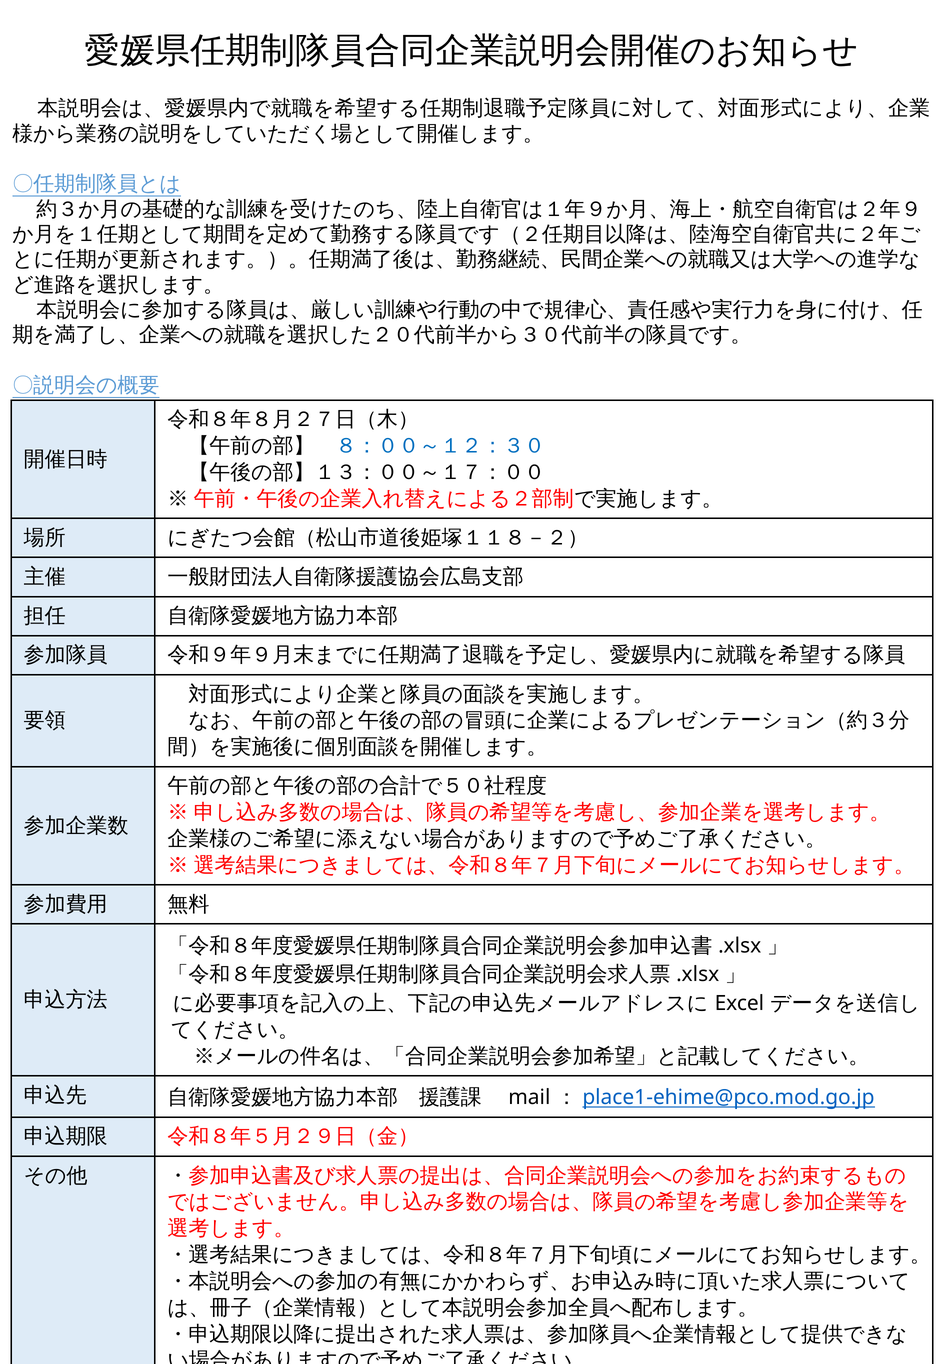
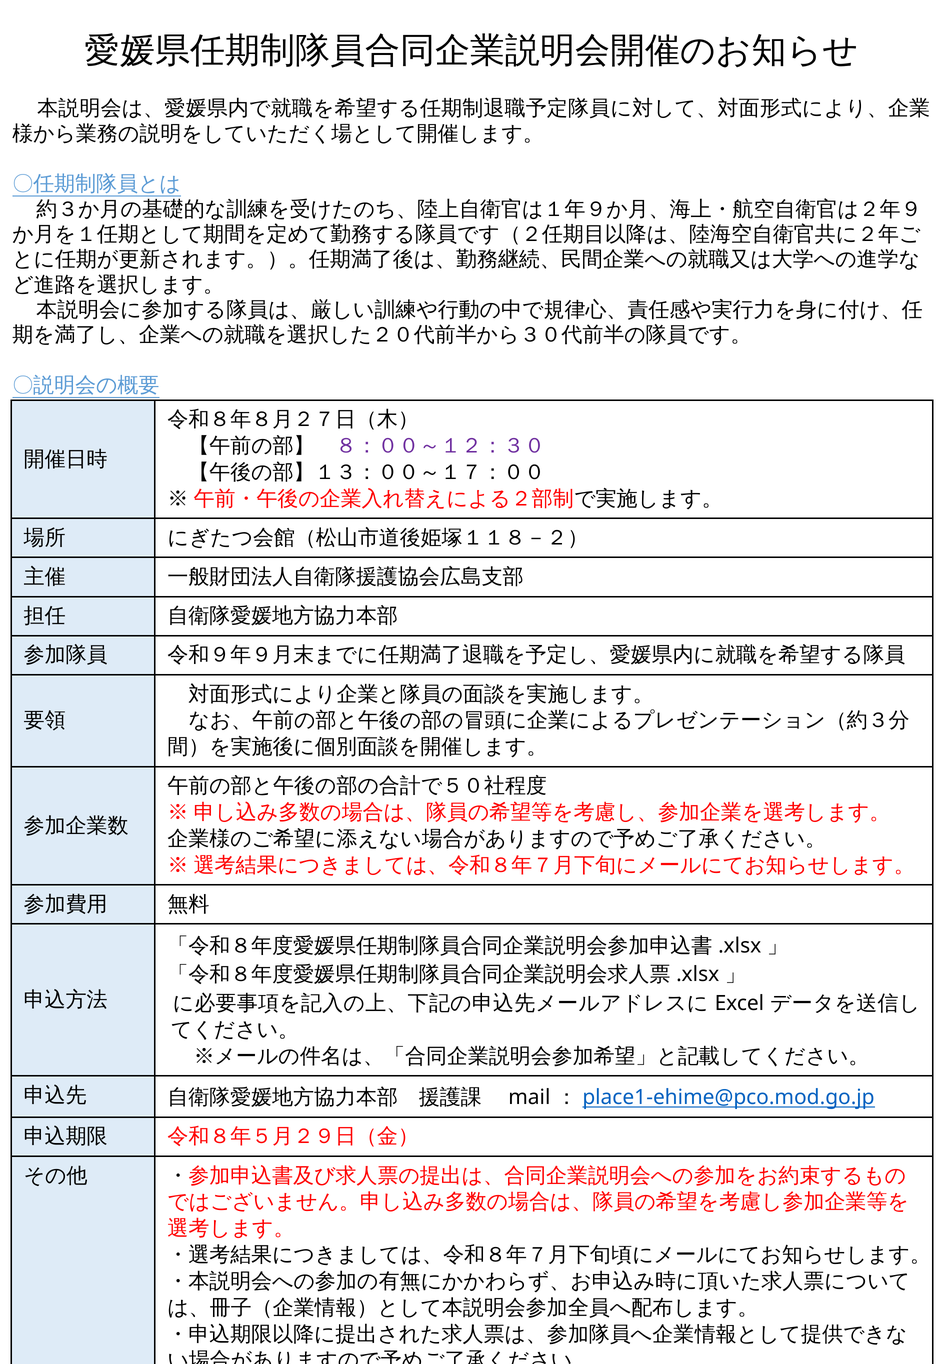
８：００～１２：３０ colour: blue -> purple (440, 446)
